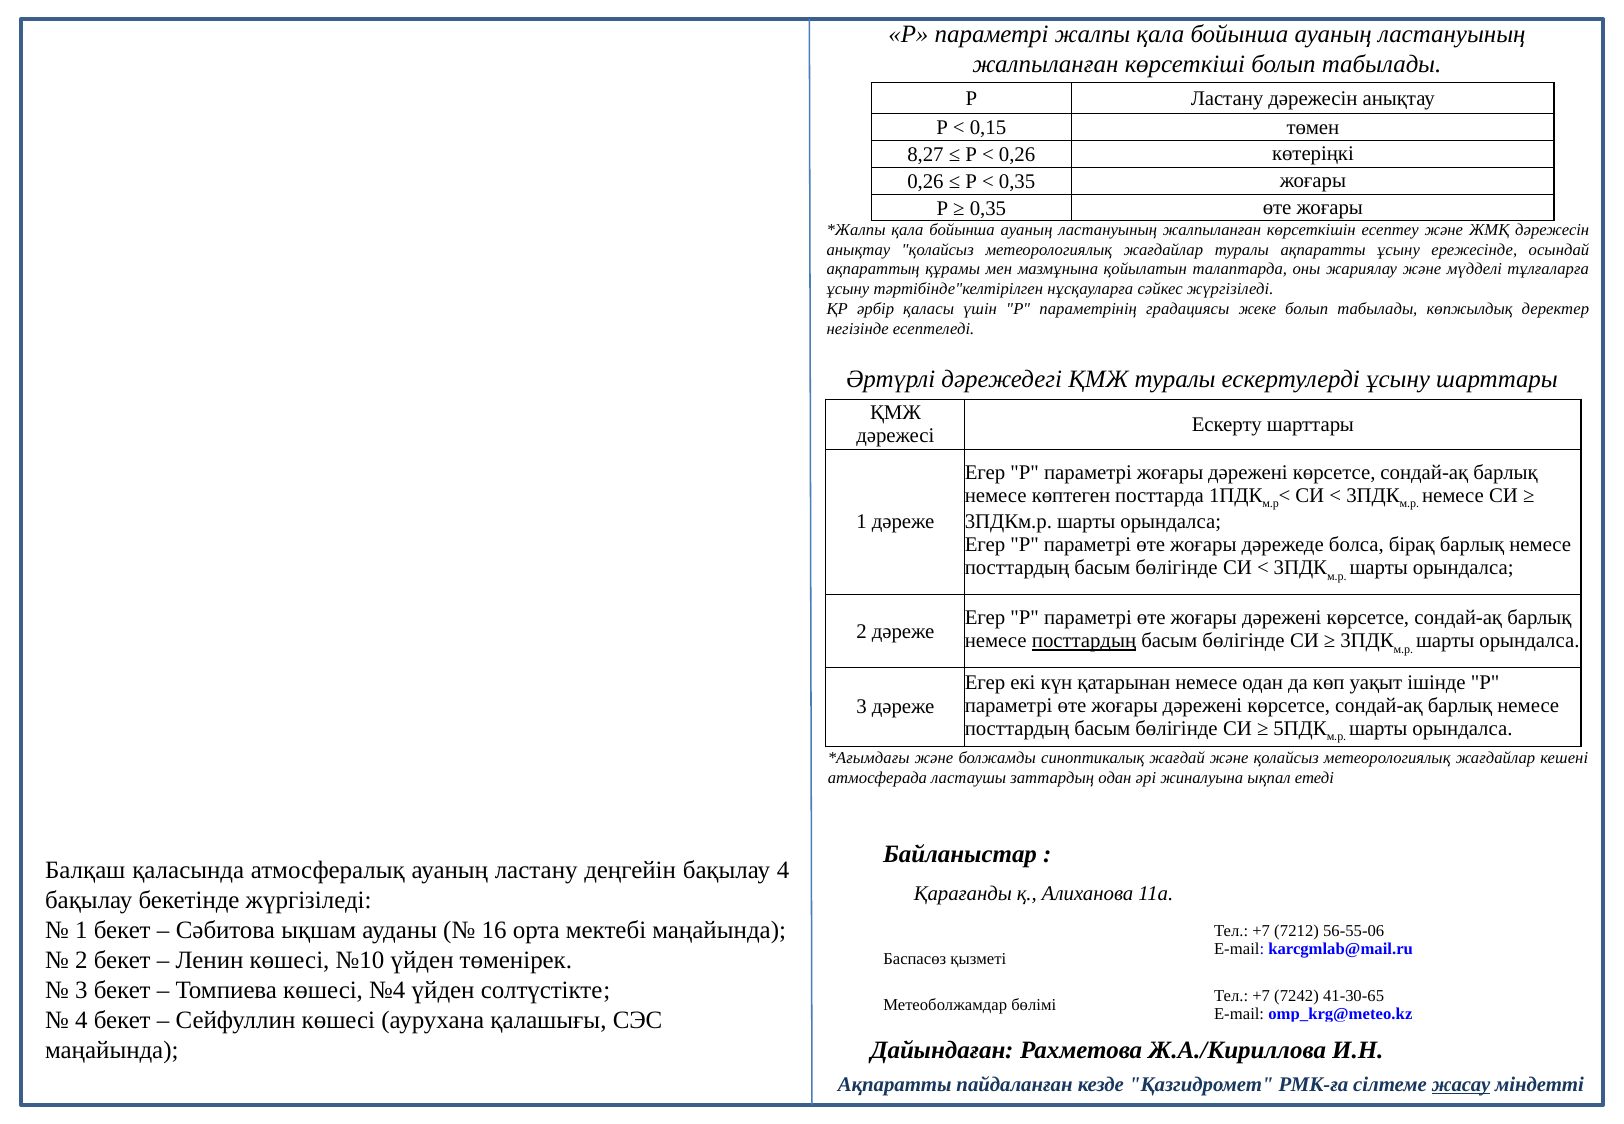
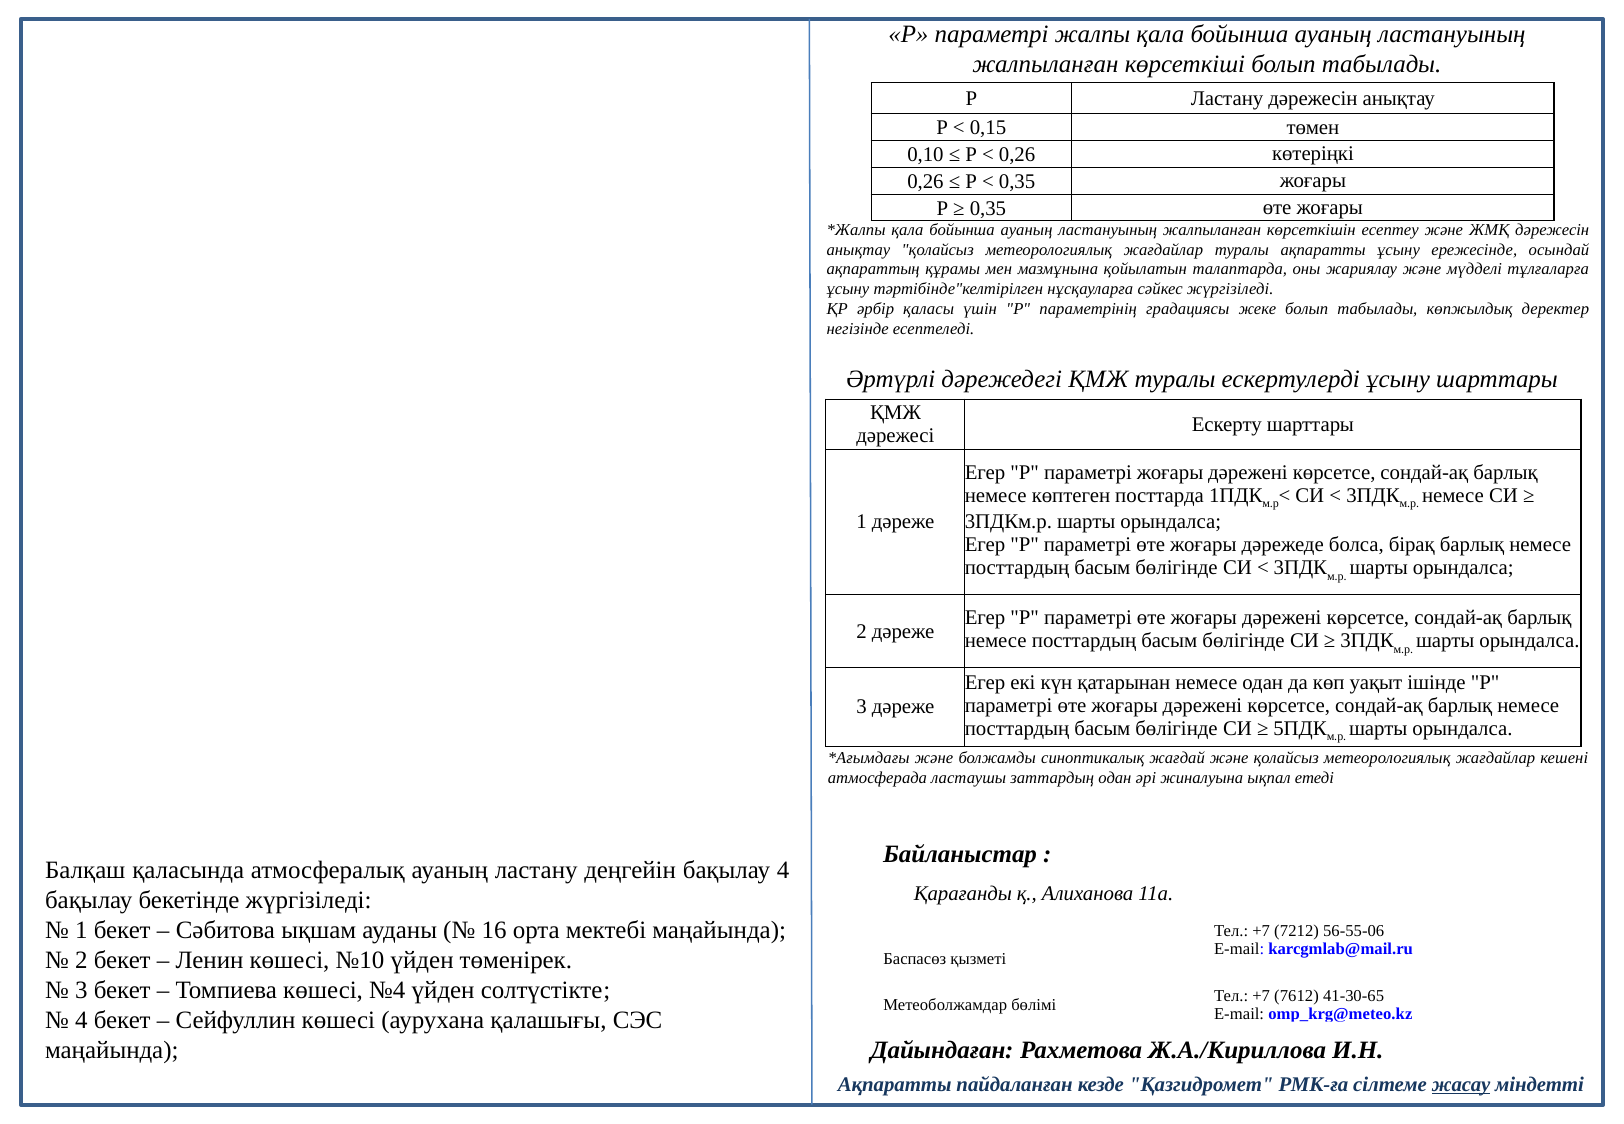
8,27: 8,27 -> 0,10 (926, 155)
посттардың underline: present -> none (1084, 641)
7242: 7242 -> 7612 (1296, 996)
